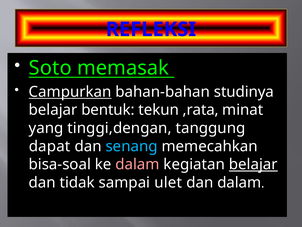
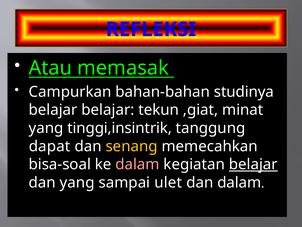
Soto: Soto -> Atau (50, 68)
Campurkan underline: present -> none (70, 92)
belajar bentuk: bentuk -> belajar (108, 110)
,rata: ,rata -> ,giat (201, 110)
tinggi,dengan: tinggi,dengan -> tinggi,insintrik (120, 128)
senang colour: light blue -> yellow (132, 146)
dan tidak: tidak -> yang (77, 182)
